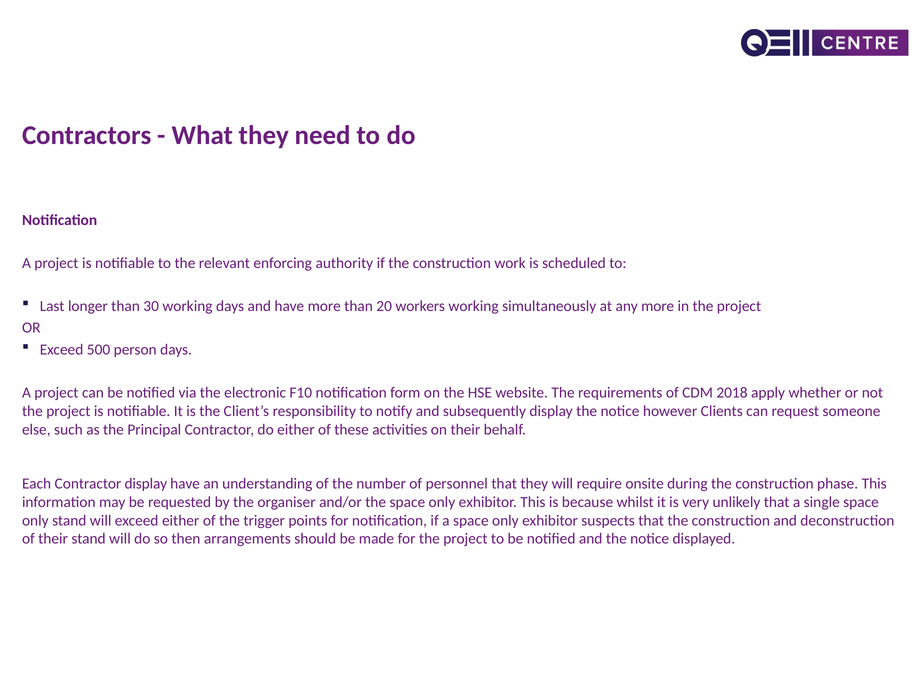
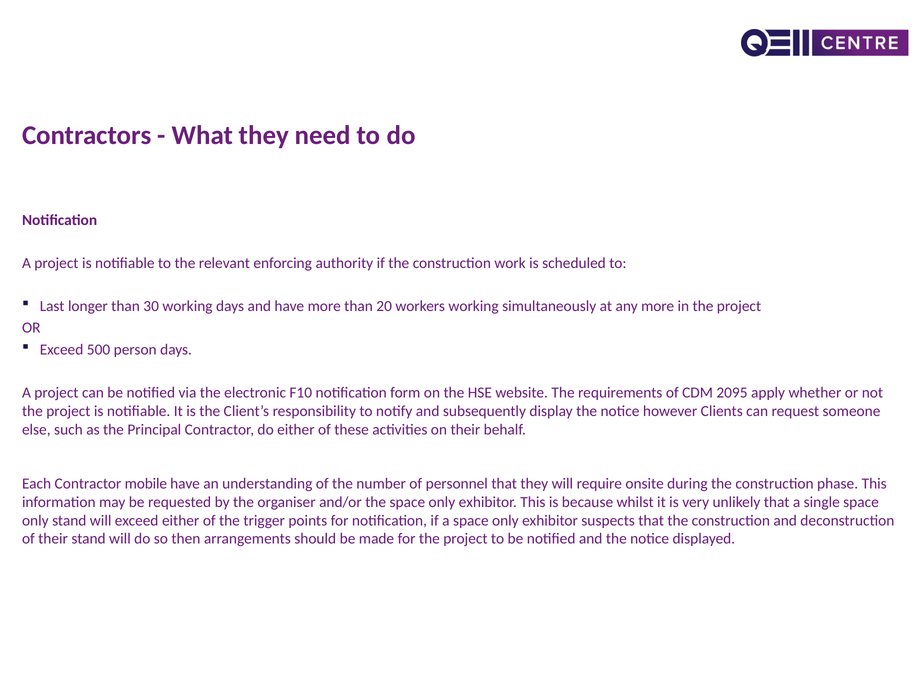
2018: 2018 -> 2095 (732, 393)
Contractor display: display -> mobile (146, 483)
